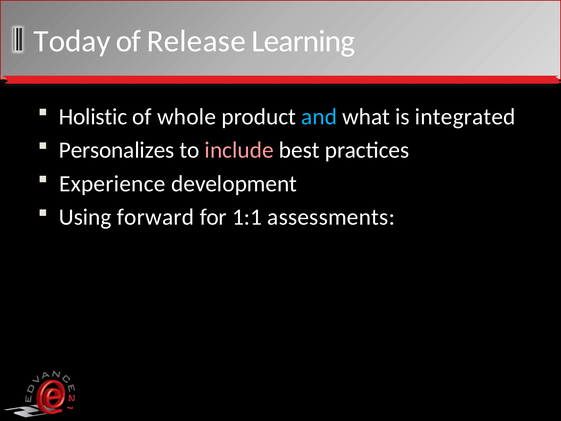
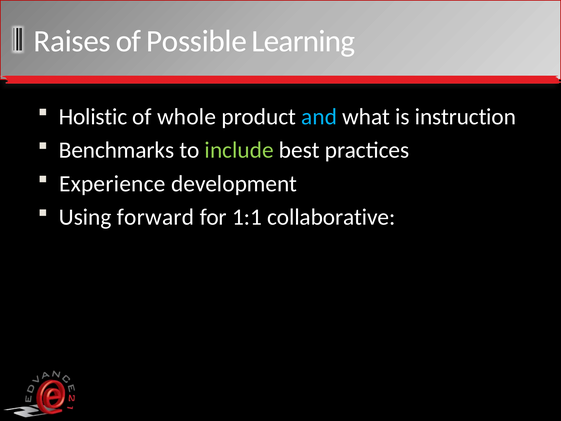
Today: Today -> Raises (72, 41)
Release: Release -> Possible (197, 41)
integrated: integrated -> instruction (465, 117)
Personalizes: Personalizes -> Benchmarks (117, 150)
include colour: pink -> light green (239, 150)
assessments: assessments -> collaborative (331, 217)
